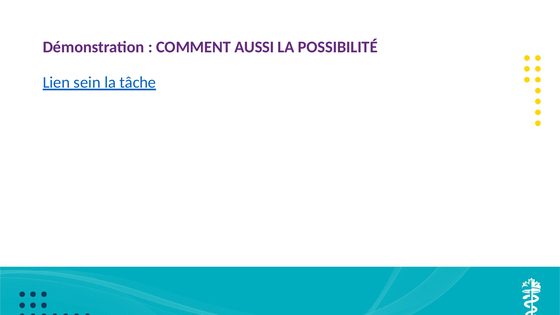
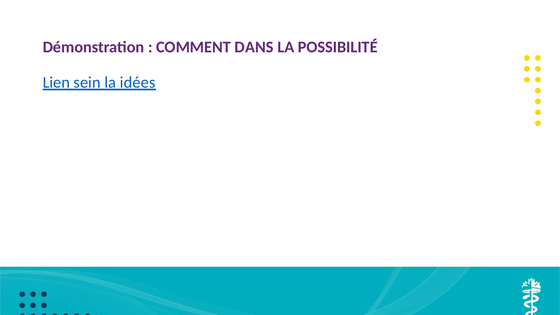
AUSSI: AUSSI -> DANS (254, 47)
tâche: tâche -> idées (138, 82)
